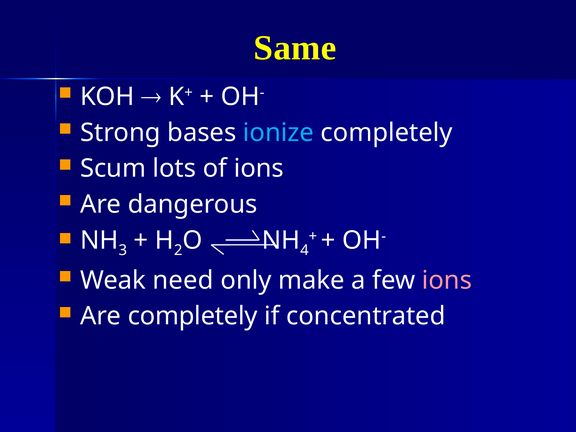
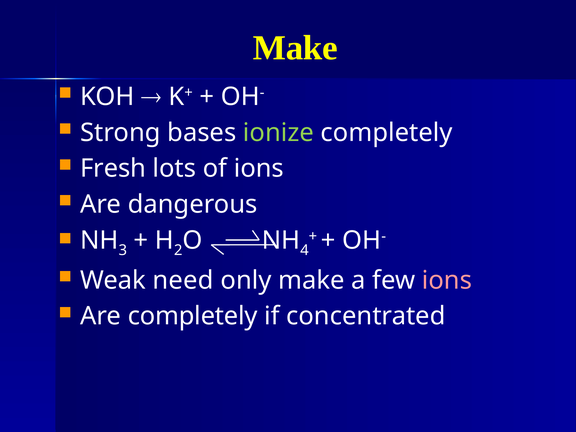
Same: Same -> Make (295, 48)
ionize colour: light blue -> light green (278, 133)
Scum: Scum -> Fresh (113, 169)
